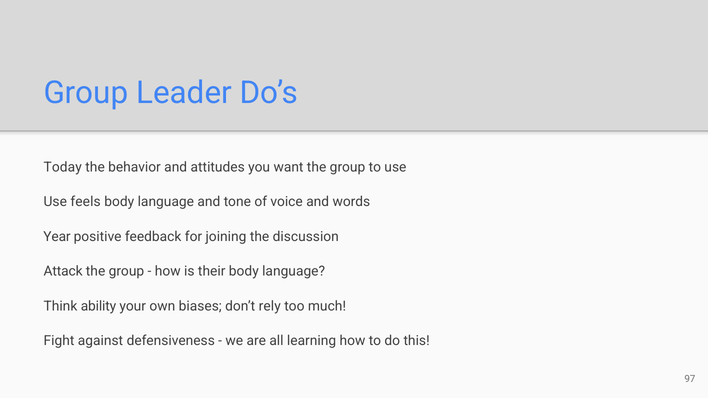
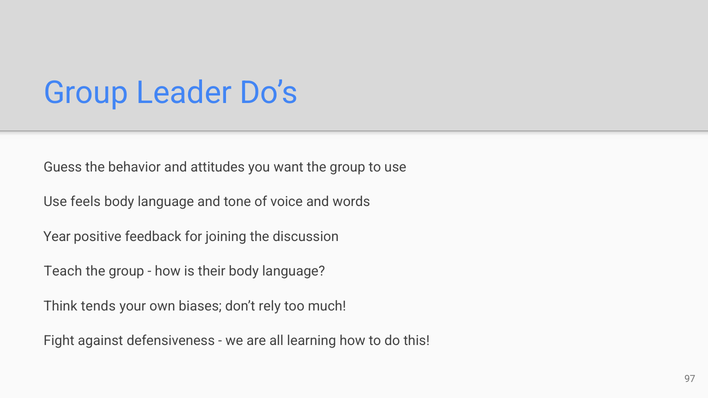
Today: Today -> Guess (63, 167)
Attack: Attack -> Teach (63, 271)
ability: ability -> tends (98, 306)
